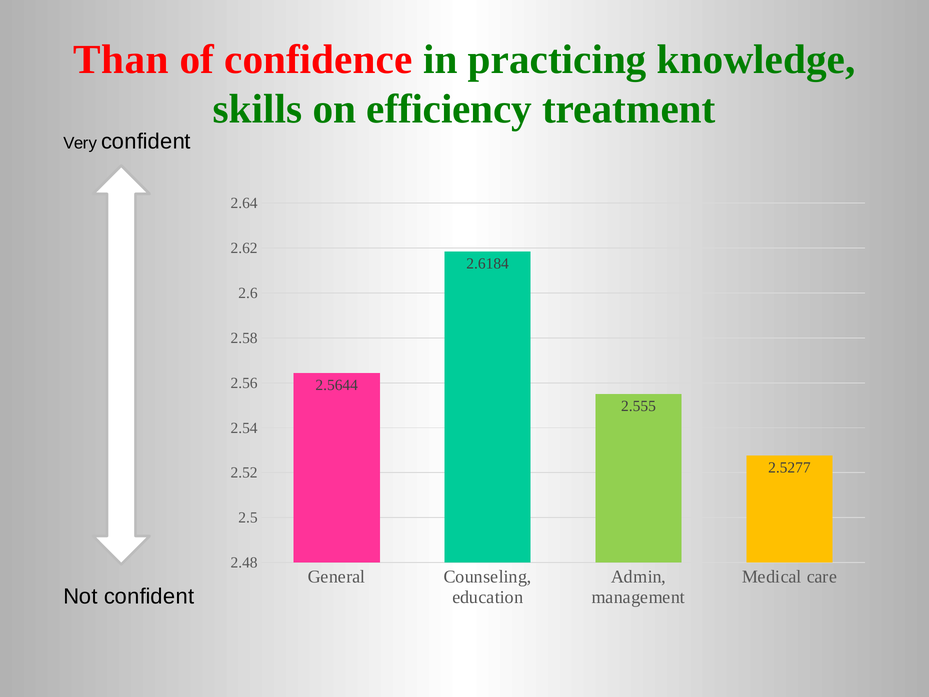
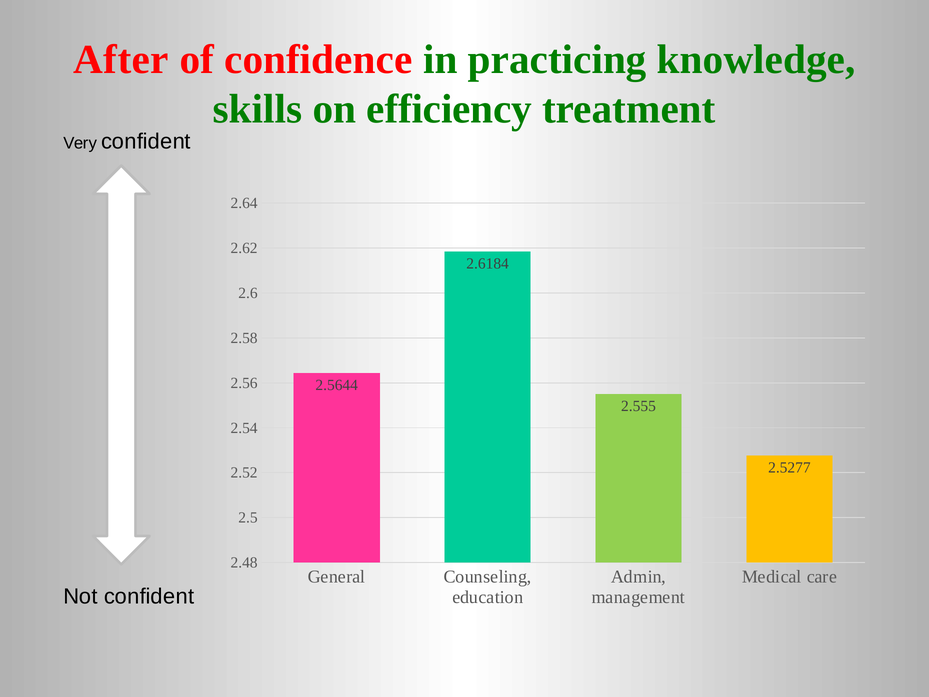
Than: Than -> After (121, 59)
